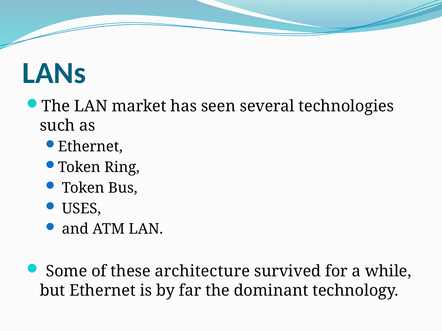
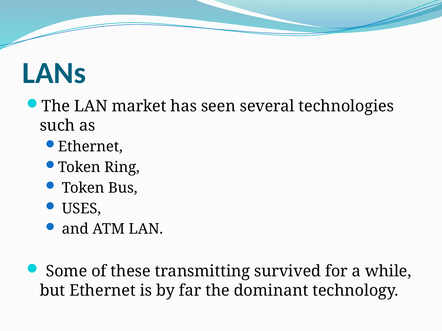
architecture: architecture -> transmitting (202, 272)
